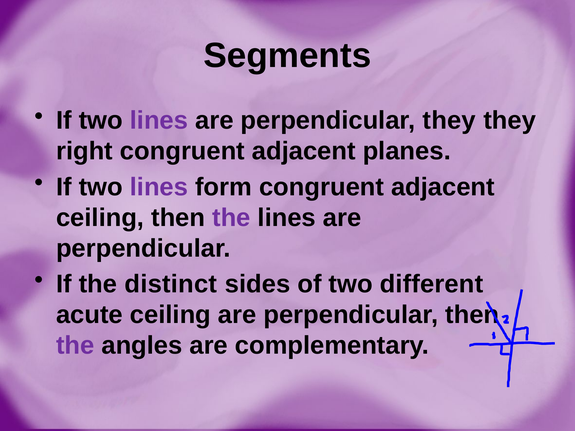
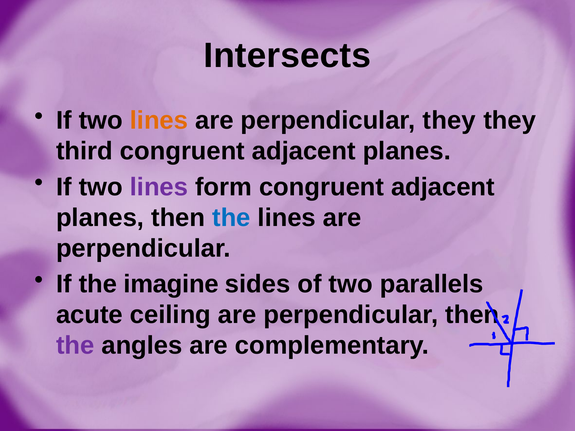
Segments: Segments -> Intersects (287, 56)
lines colour: purple -> orange (159, 121)
right: right -> third (84, 151)
ceiling: ceiling -> planes (100, 218)
the colour: purple -> blue (231, 218)
distinct: distinct -> imagine (171, 284)
different: different -> parallels (432, 284)
